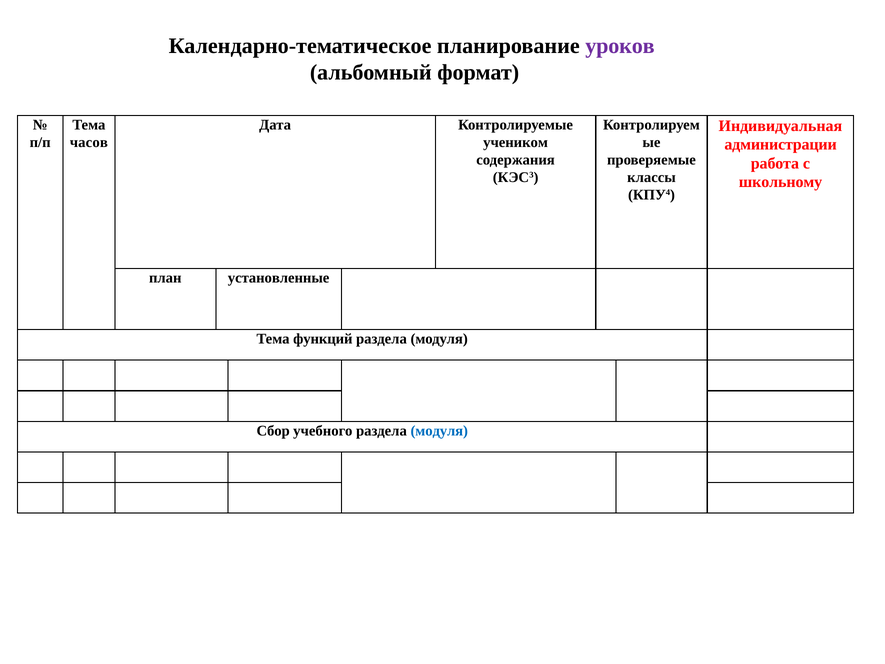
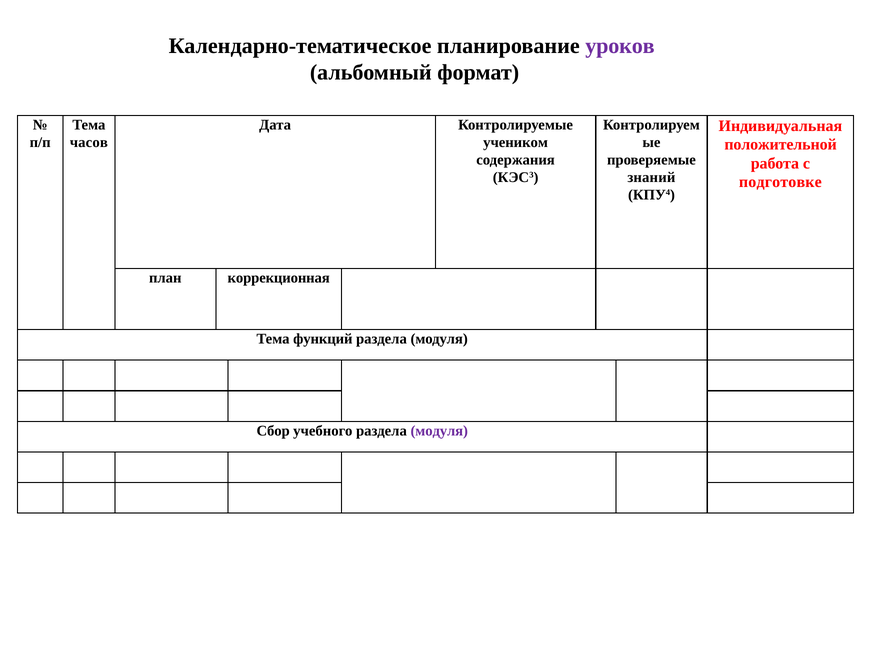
администрации: администрации -> положительной (781, 144)
классы: классы -> знаний (651, 177)
школьному: школьному -> подготовке (780, 182)
установленные: установленные -> коррекционная (279, 278)
модуля colour: blue -> purple (439, 431)
